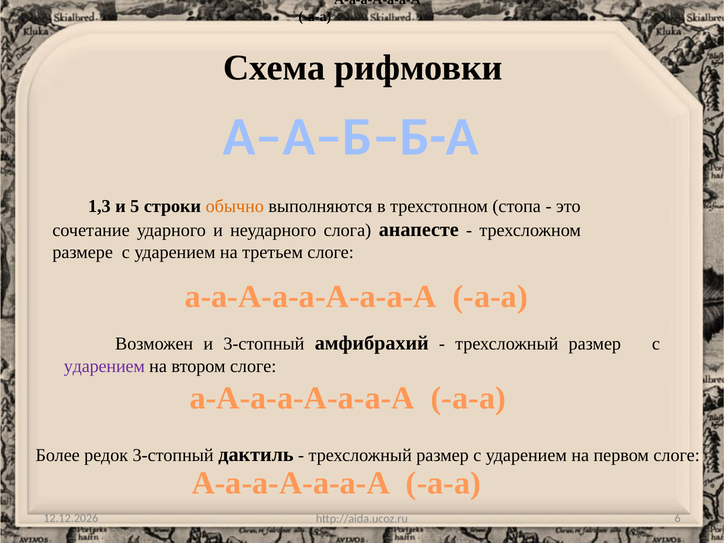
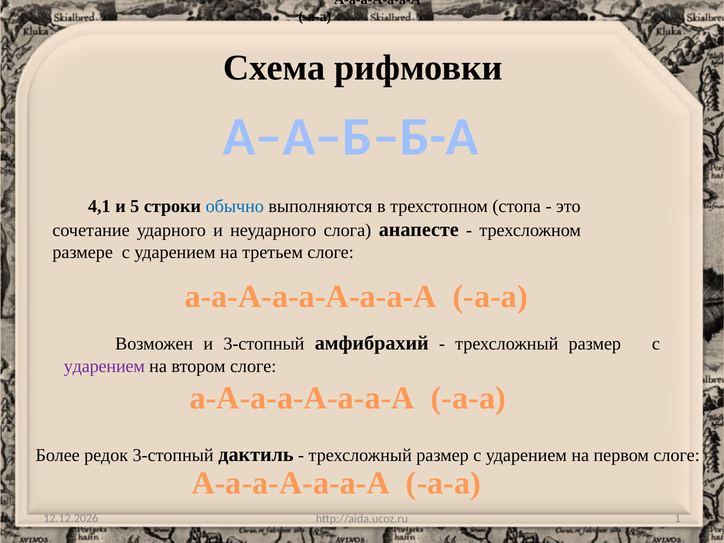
1,3: 1,3 -> 4,1 (99, 206)
обычно colour: orange -> blue (235, 206)
6: 6 -> 1 (678, 518)
